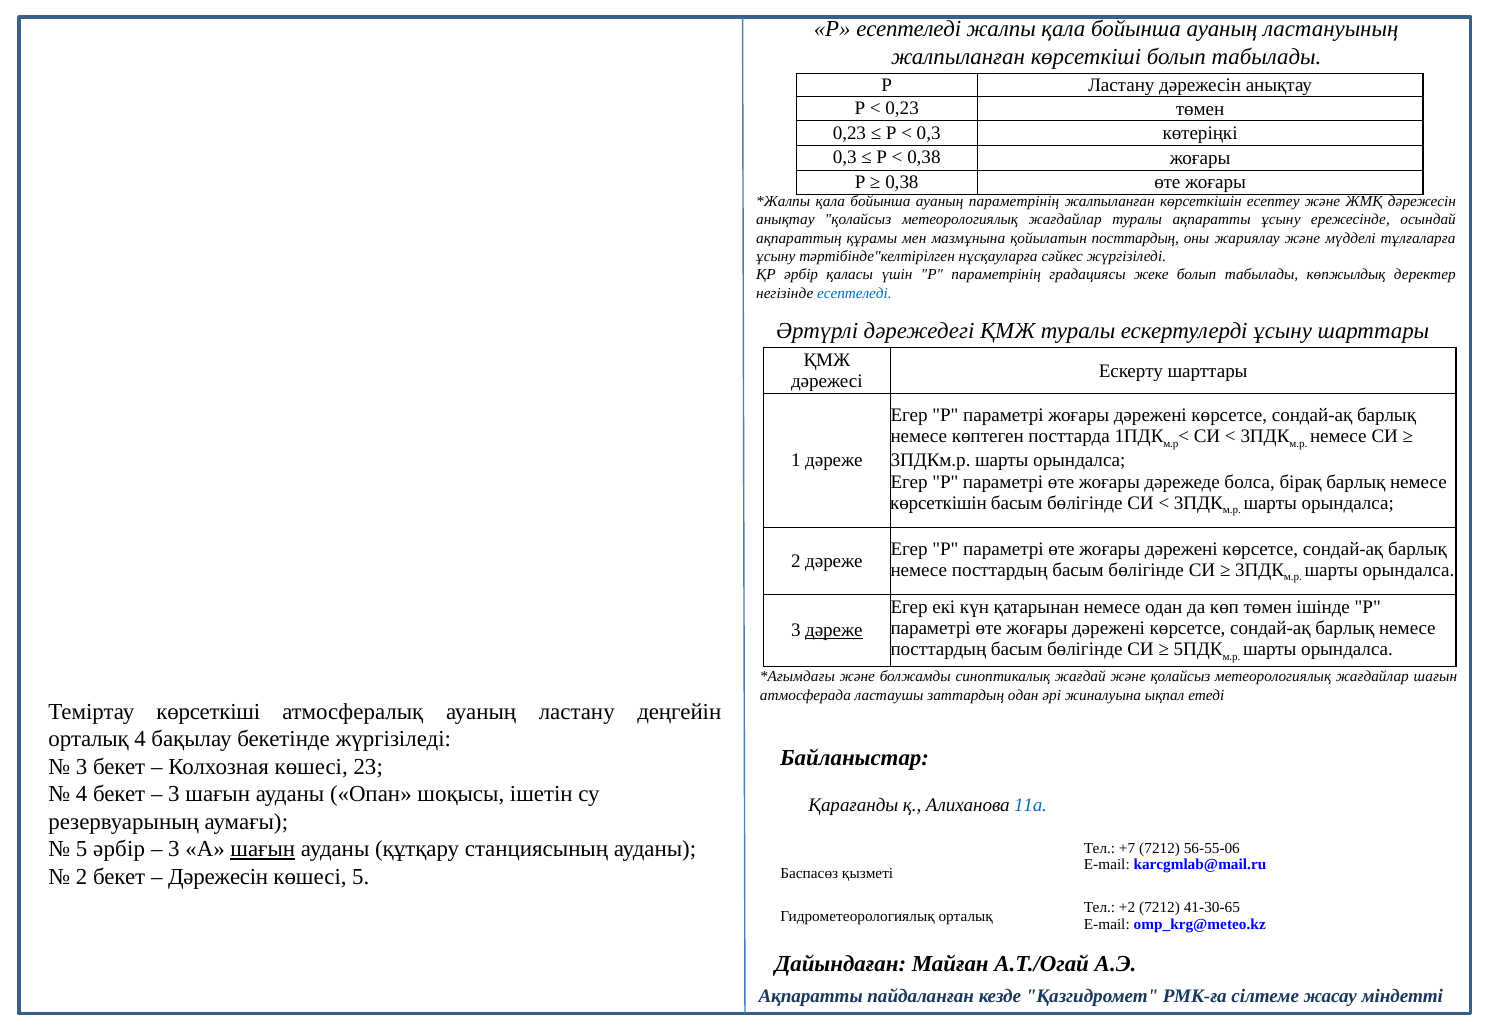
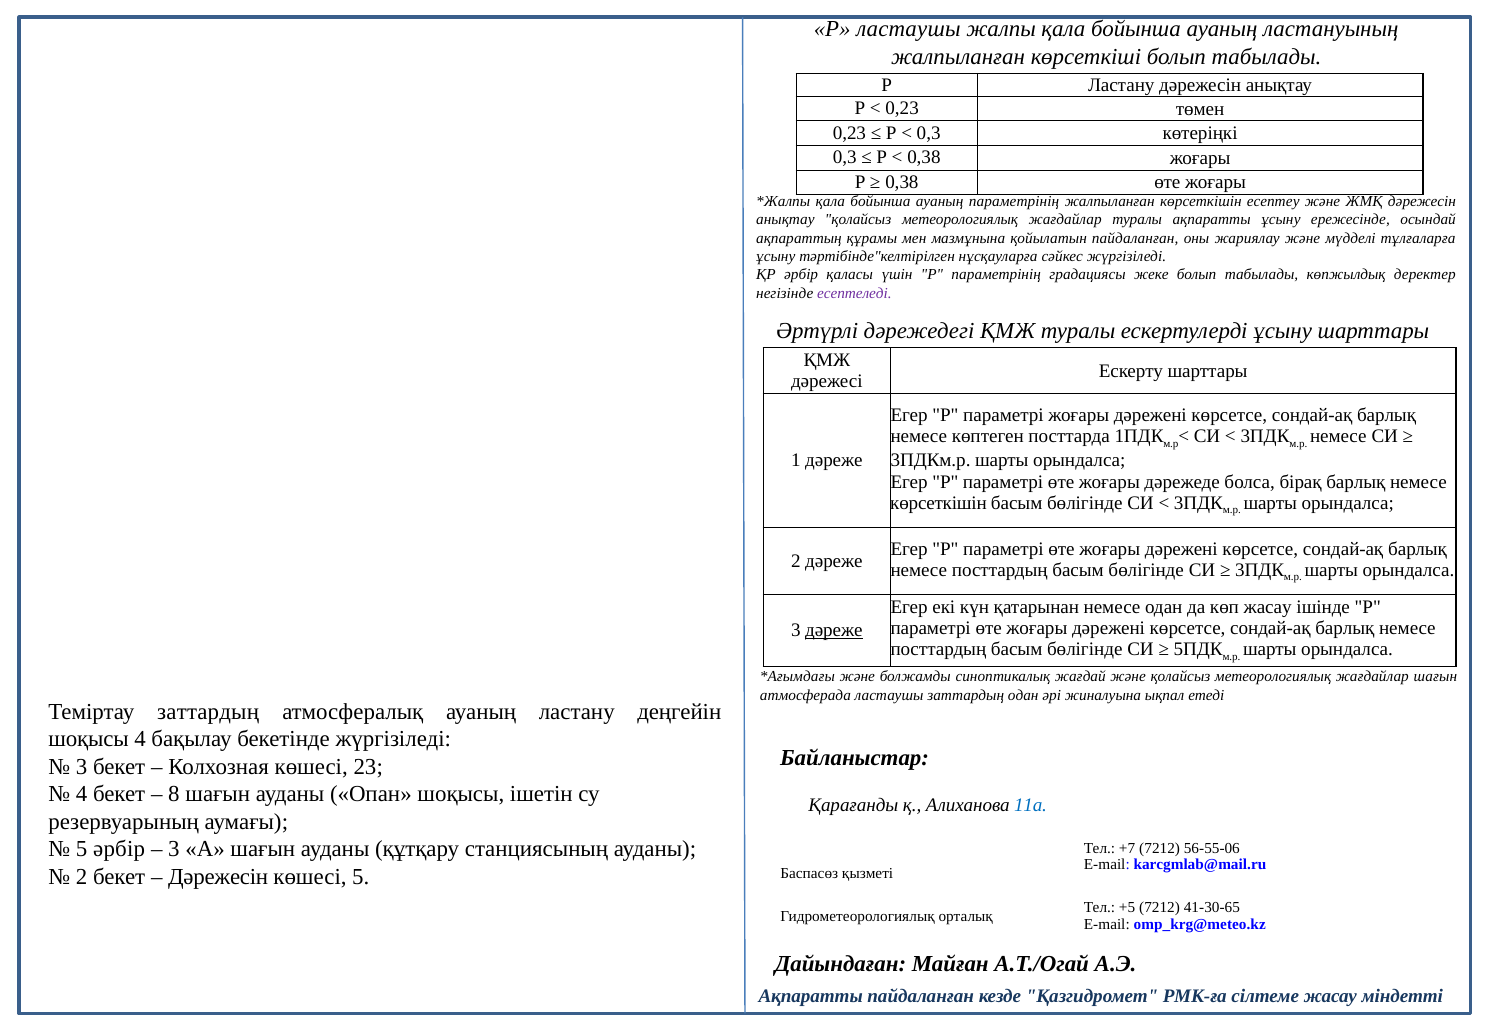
Р есептеледі: есептеледі -> ластаушы (908, 29)
қойылатын посттардың: посттардың -> пайдаланған (1135, 238)
есептеледі colour: blue -> purple (854, 293)
көп төмен: төмен -> жасау (1268, 608)
Теміртау көрсеткіші: көрсеткіші -> заттардың (208, 712)
орталық: орталық -> шоқысы (89, 740)
3: 3 -> 8 (174, 795)
шағын underline: present -> none (263, 850)
+2: +2 -> +5 (1127, 908)
